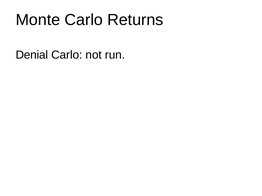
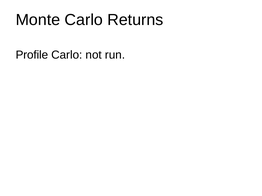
Denial: Denial -> Profile (32, 55)
